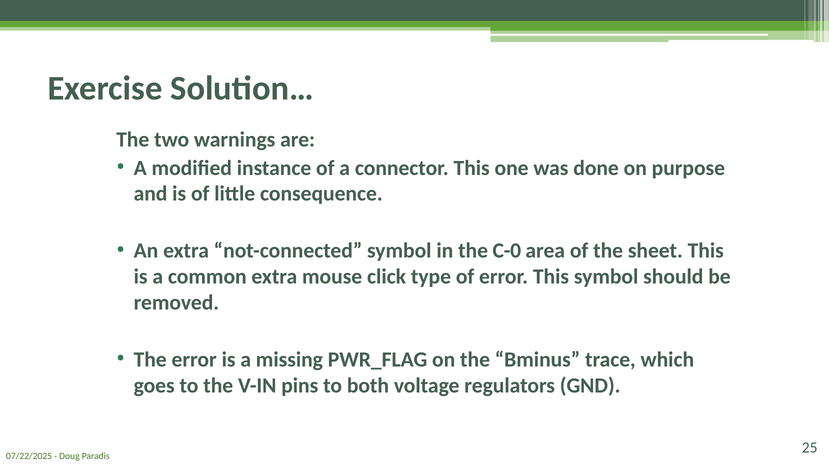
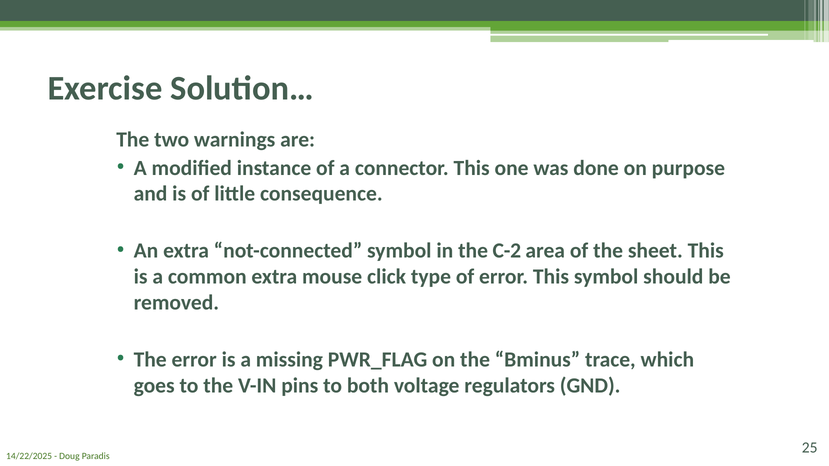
C-0: C-0 -> C-2 (507, 251)
07/22/2025: 07/22/2025 -> 14/22/2025 (29, 456)
